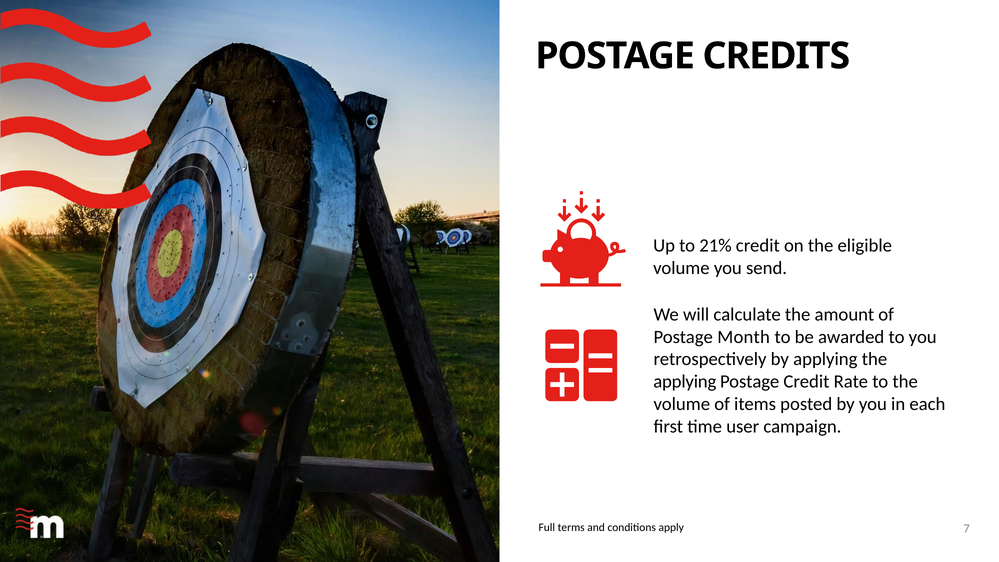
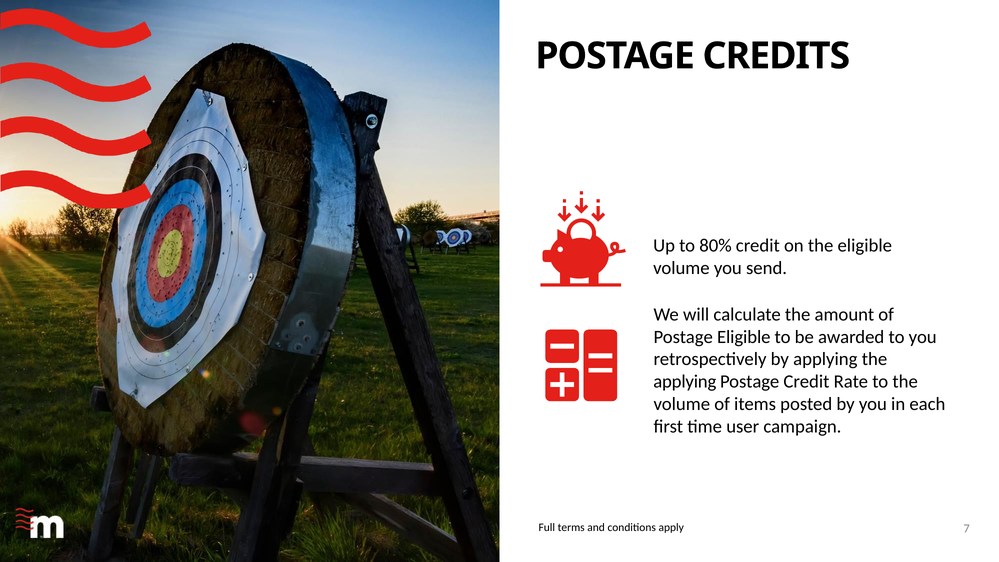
21%: 21% -> 80% (715, 245)
Postage Month: Month -> Eligible (744, 337)
